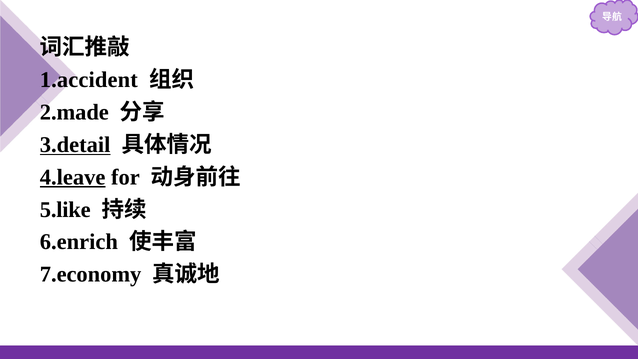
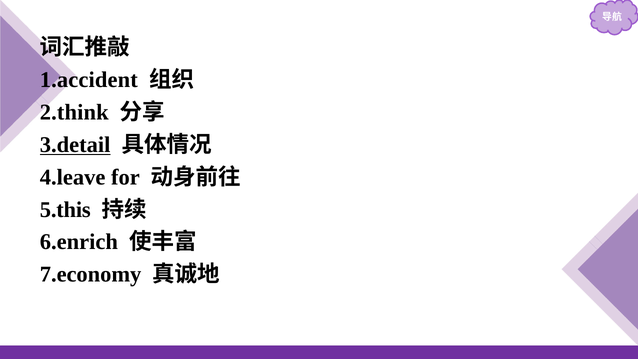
2.made: 2.made -> 2.think (74, 112)
4.leave underline: present -> none (73, 177)
5.like: 5.like -> 5.this (65, 210)
